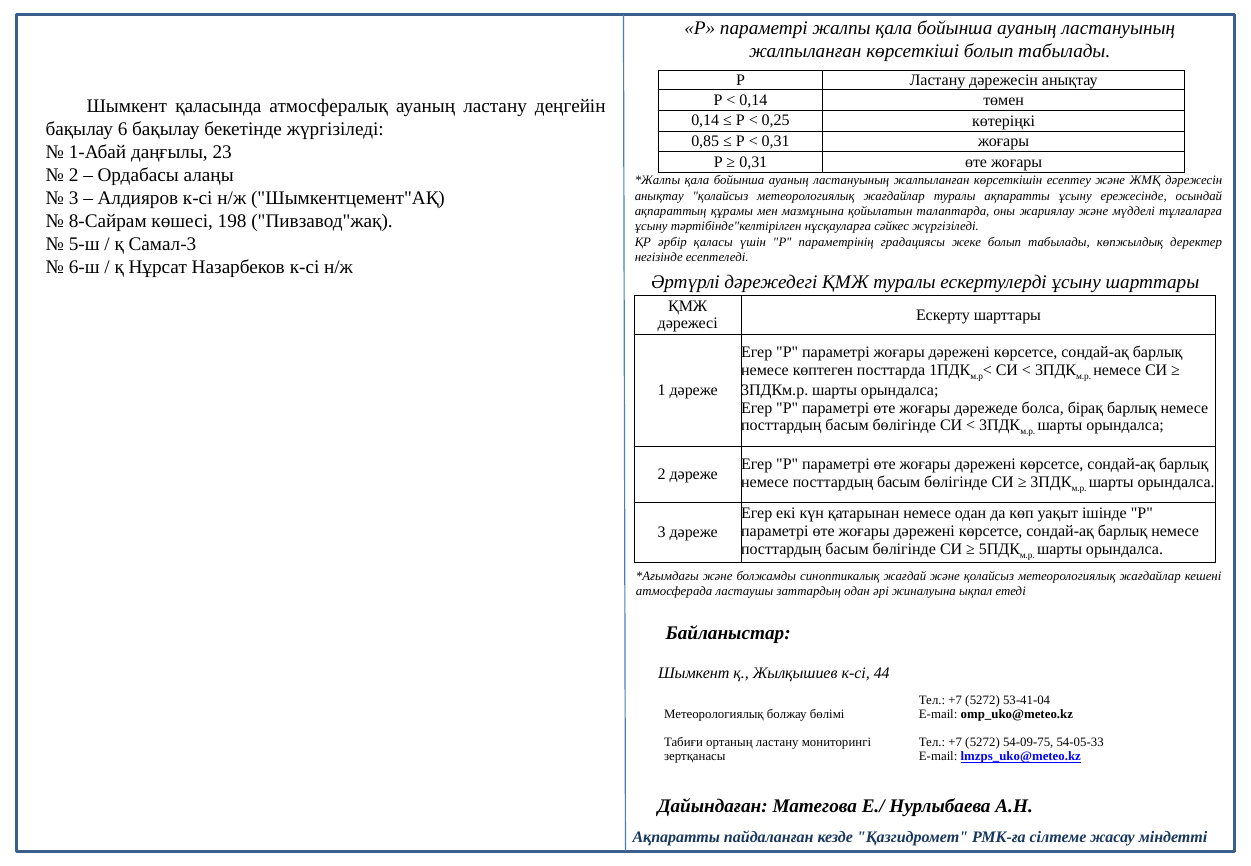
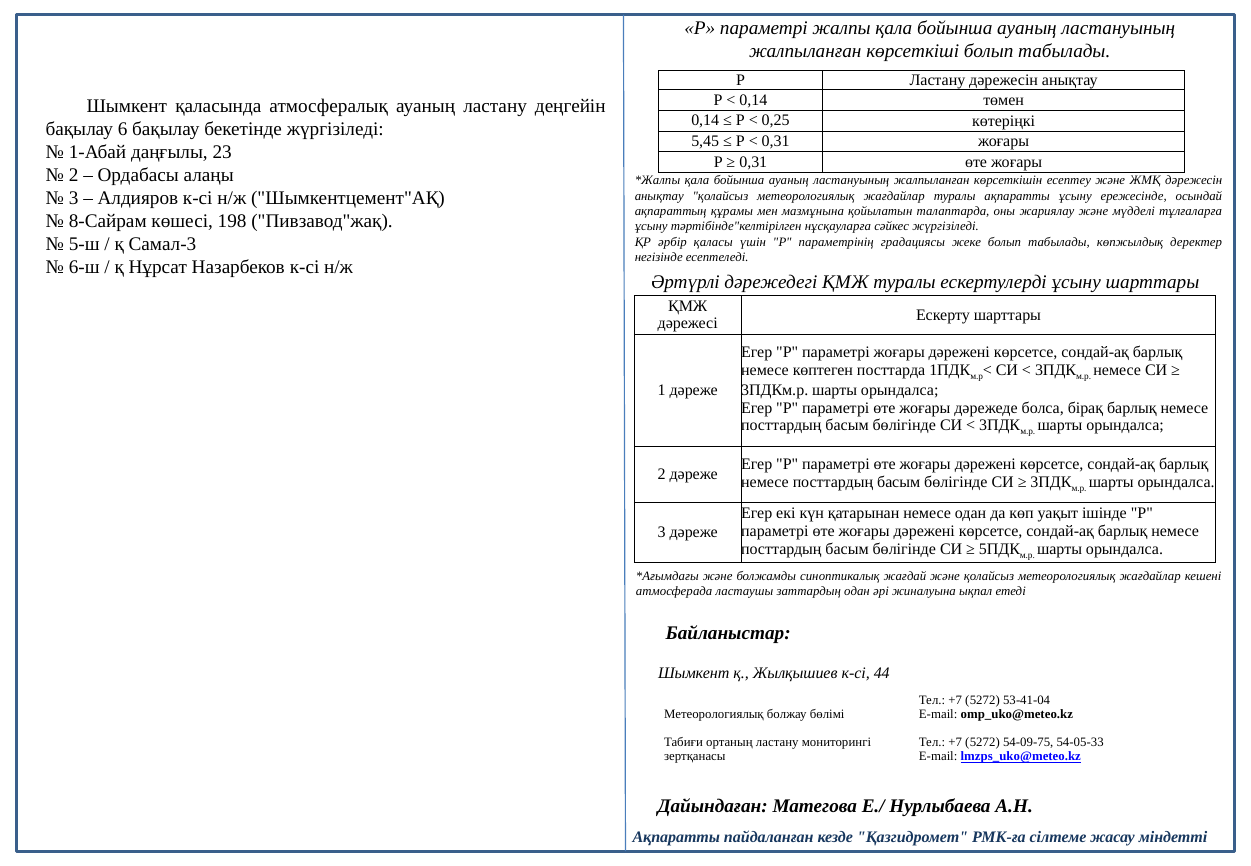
0,85: 0,85 -> 5,45 (705, 141)
